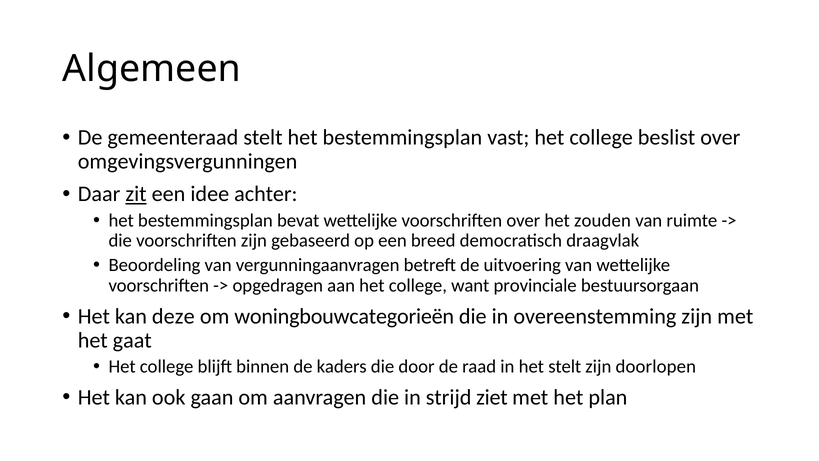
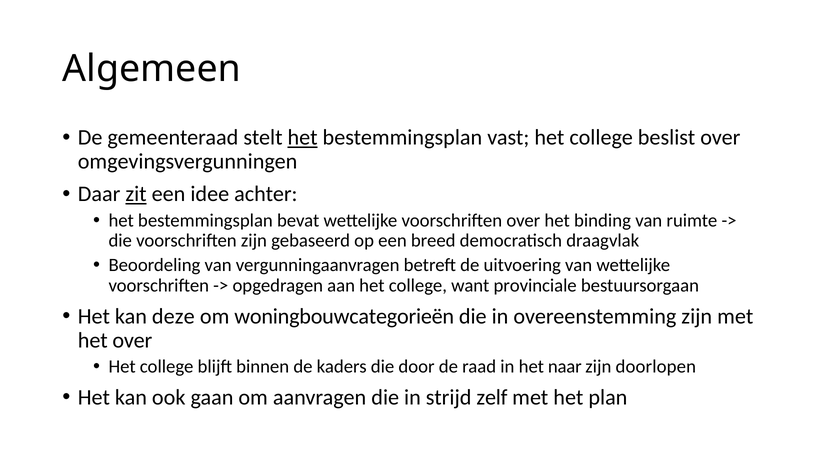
het underline: none -> present (303, 138)
zouden: zouden -> binding (603, 220)
het gaat: gaat -> over (132, 340)
het stelt: stelt -> naar (565, 366)
ziet: ziet -> zelf (492, 397)
